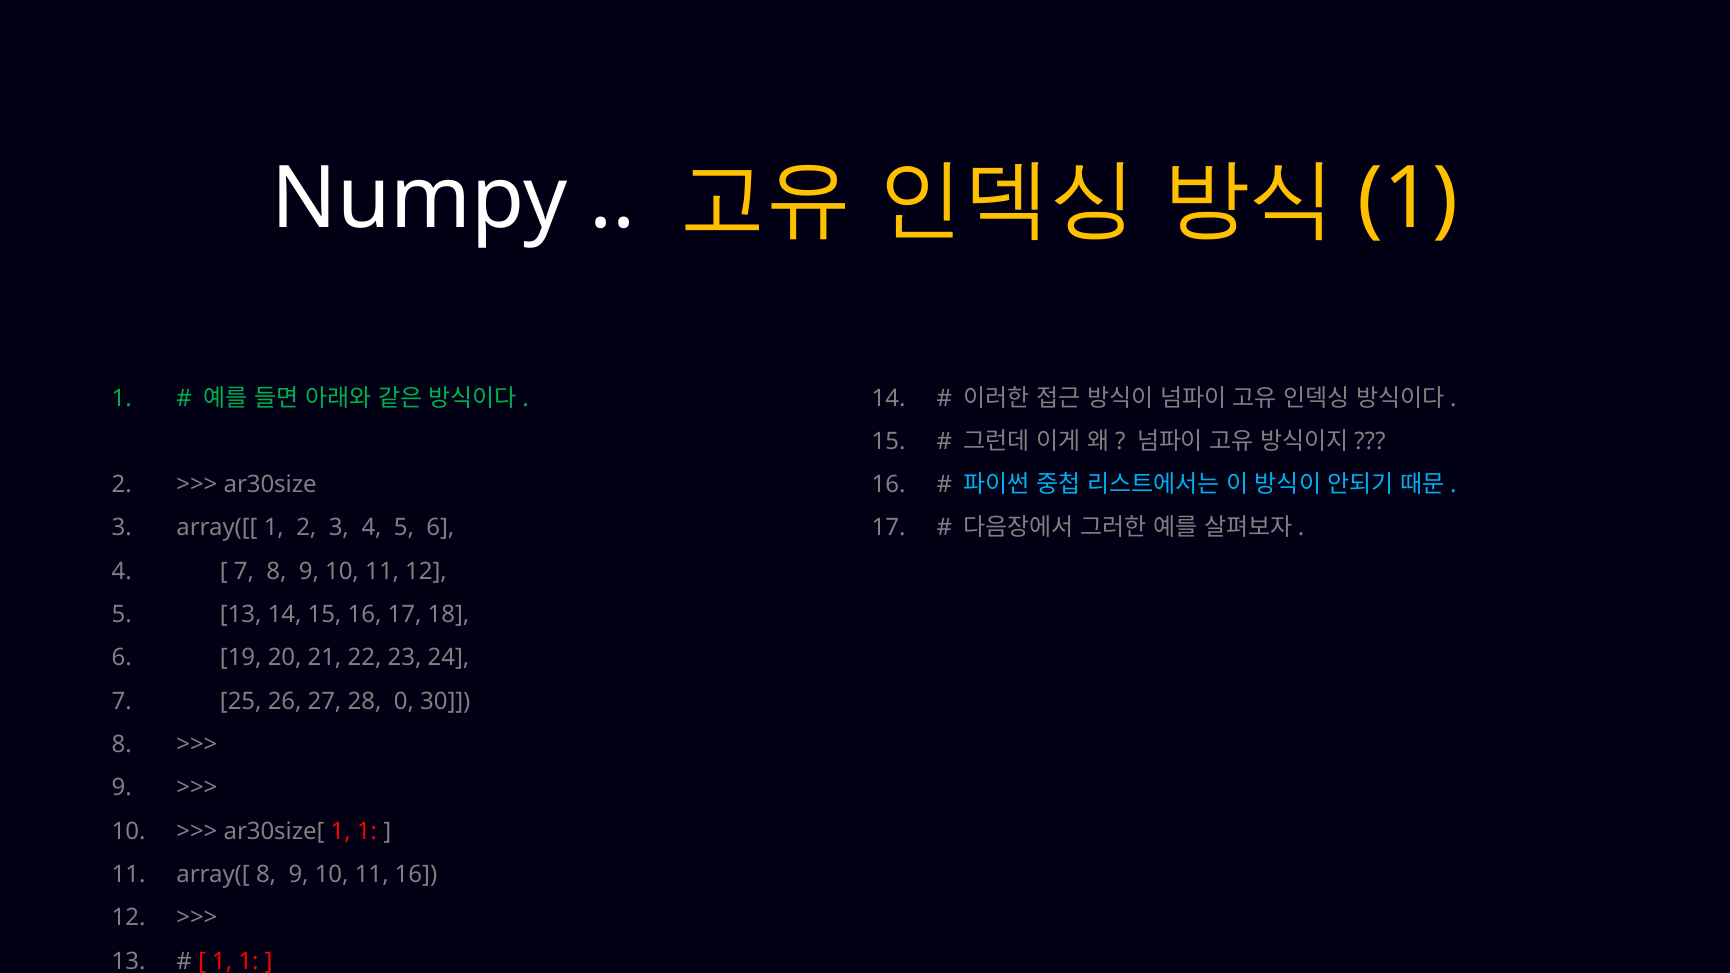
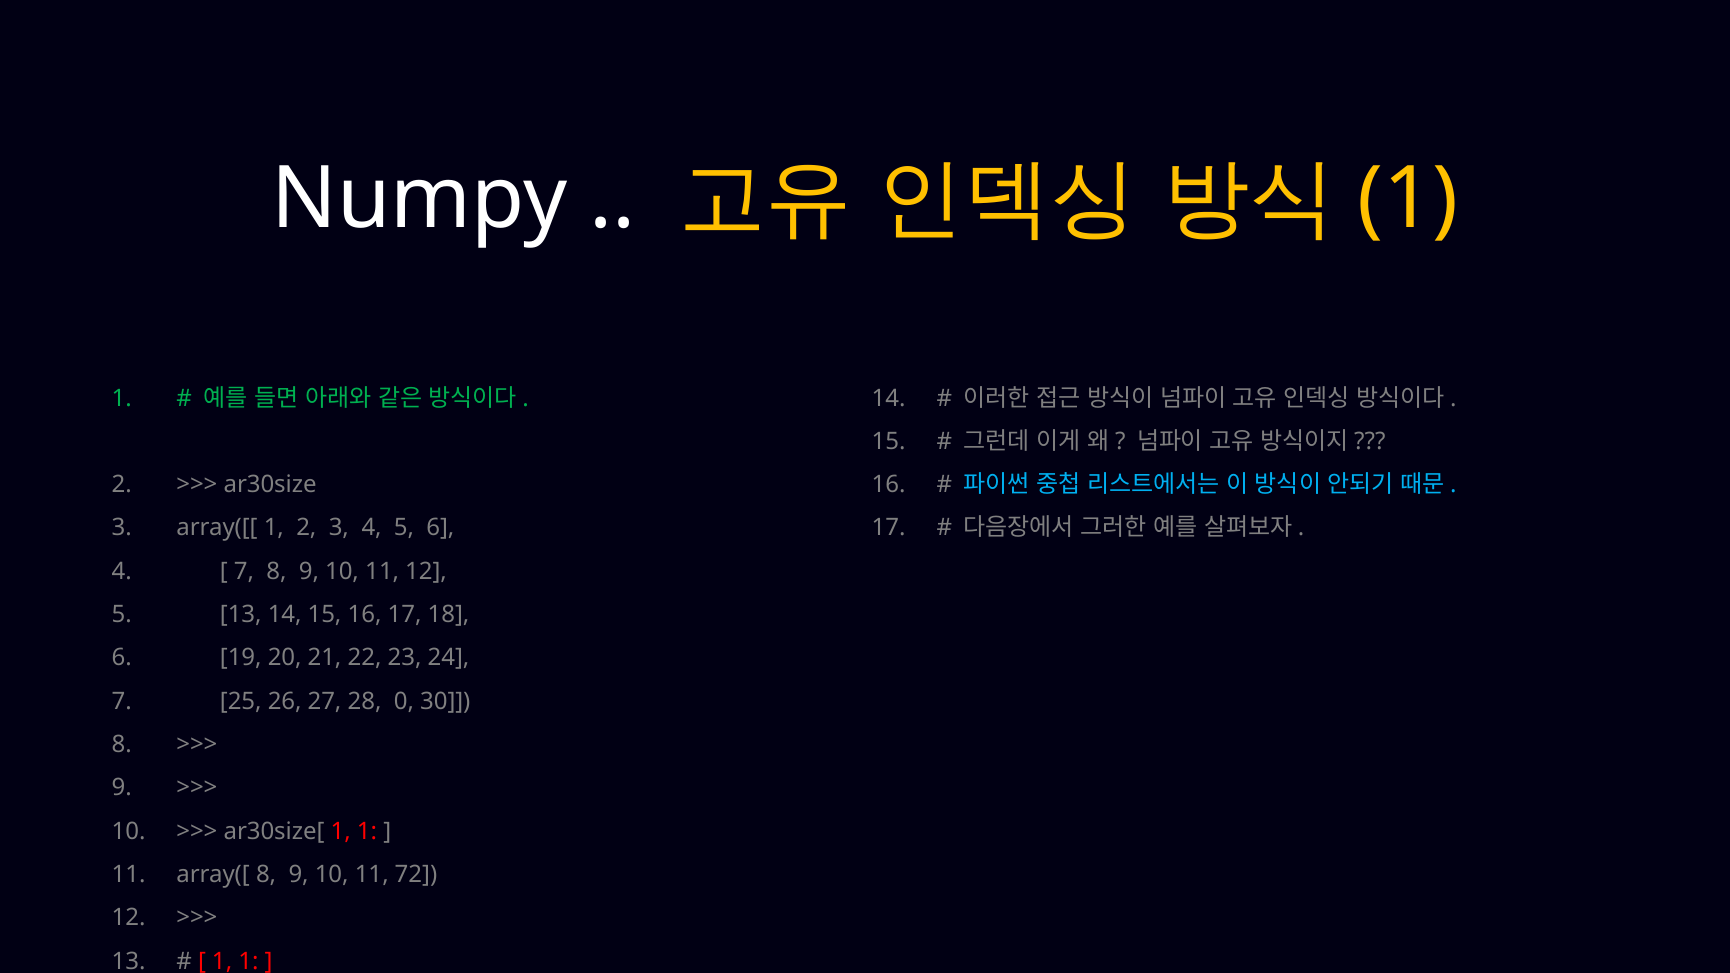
11 16: 16 -> 72 (416, 875)
